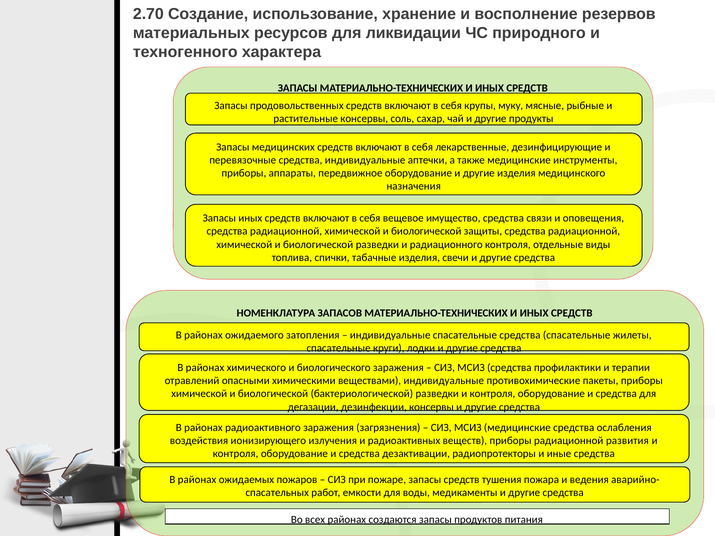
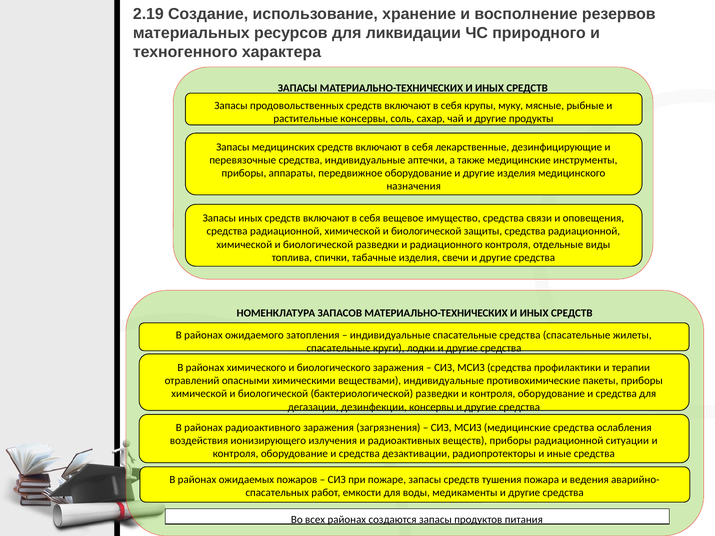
2.70: 2.70 -> 2.19 (148, 14)
развития: развития -> ситуации (627, 441)
